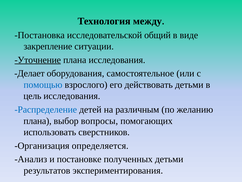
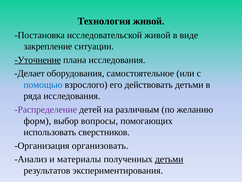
Технология между: между -> живой (147, 21)
исследовательской общий: общий -> живой (157, 35)
цель: цель -> ряда (32, 96)
Распределение colour: blue -> purple (46, 109)
плана: плана -> форм (37, 121)
определяется: определяется -> организовать (100, 145)
постановке: постановке -> материалы (79, 159)
детьми underline: none -> present (169, 159)
